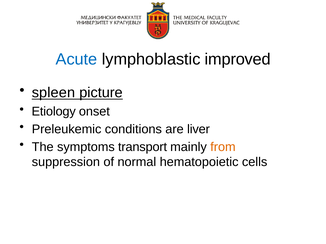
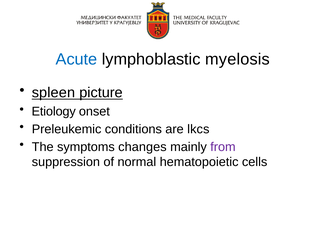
improved: improved -> myelosis (238, 59)
liver: liver -> lkcs (198, 129)
transport: transport -> changes (142, 147)
from colour: orange -> purple (223, 147)
